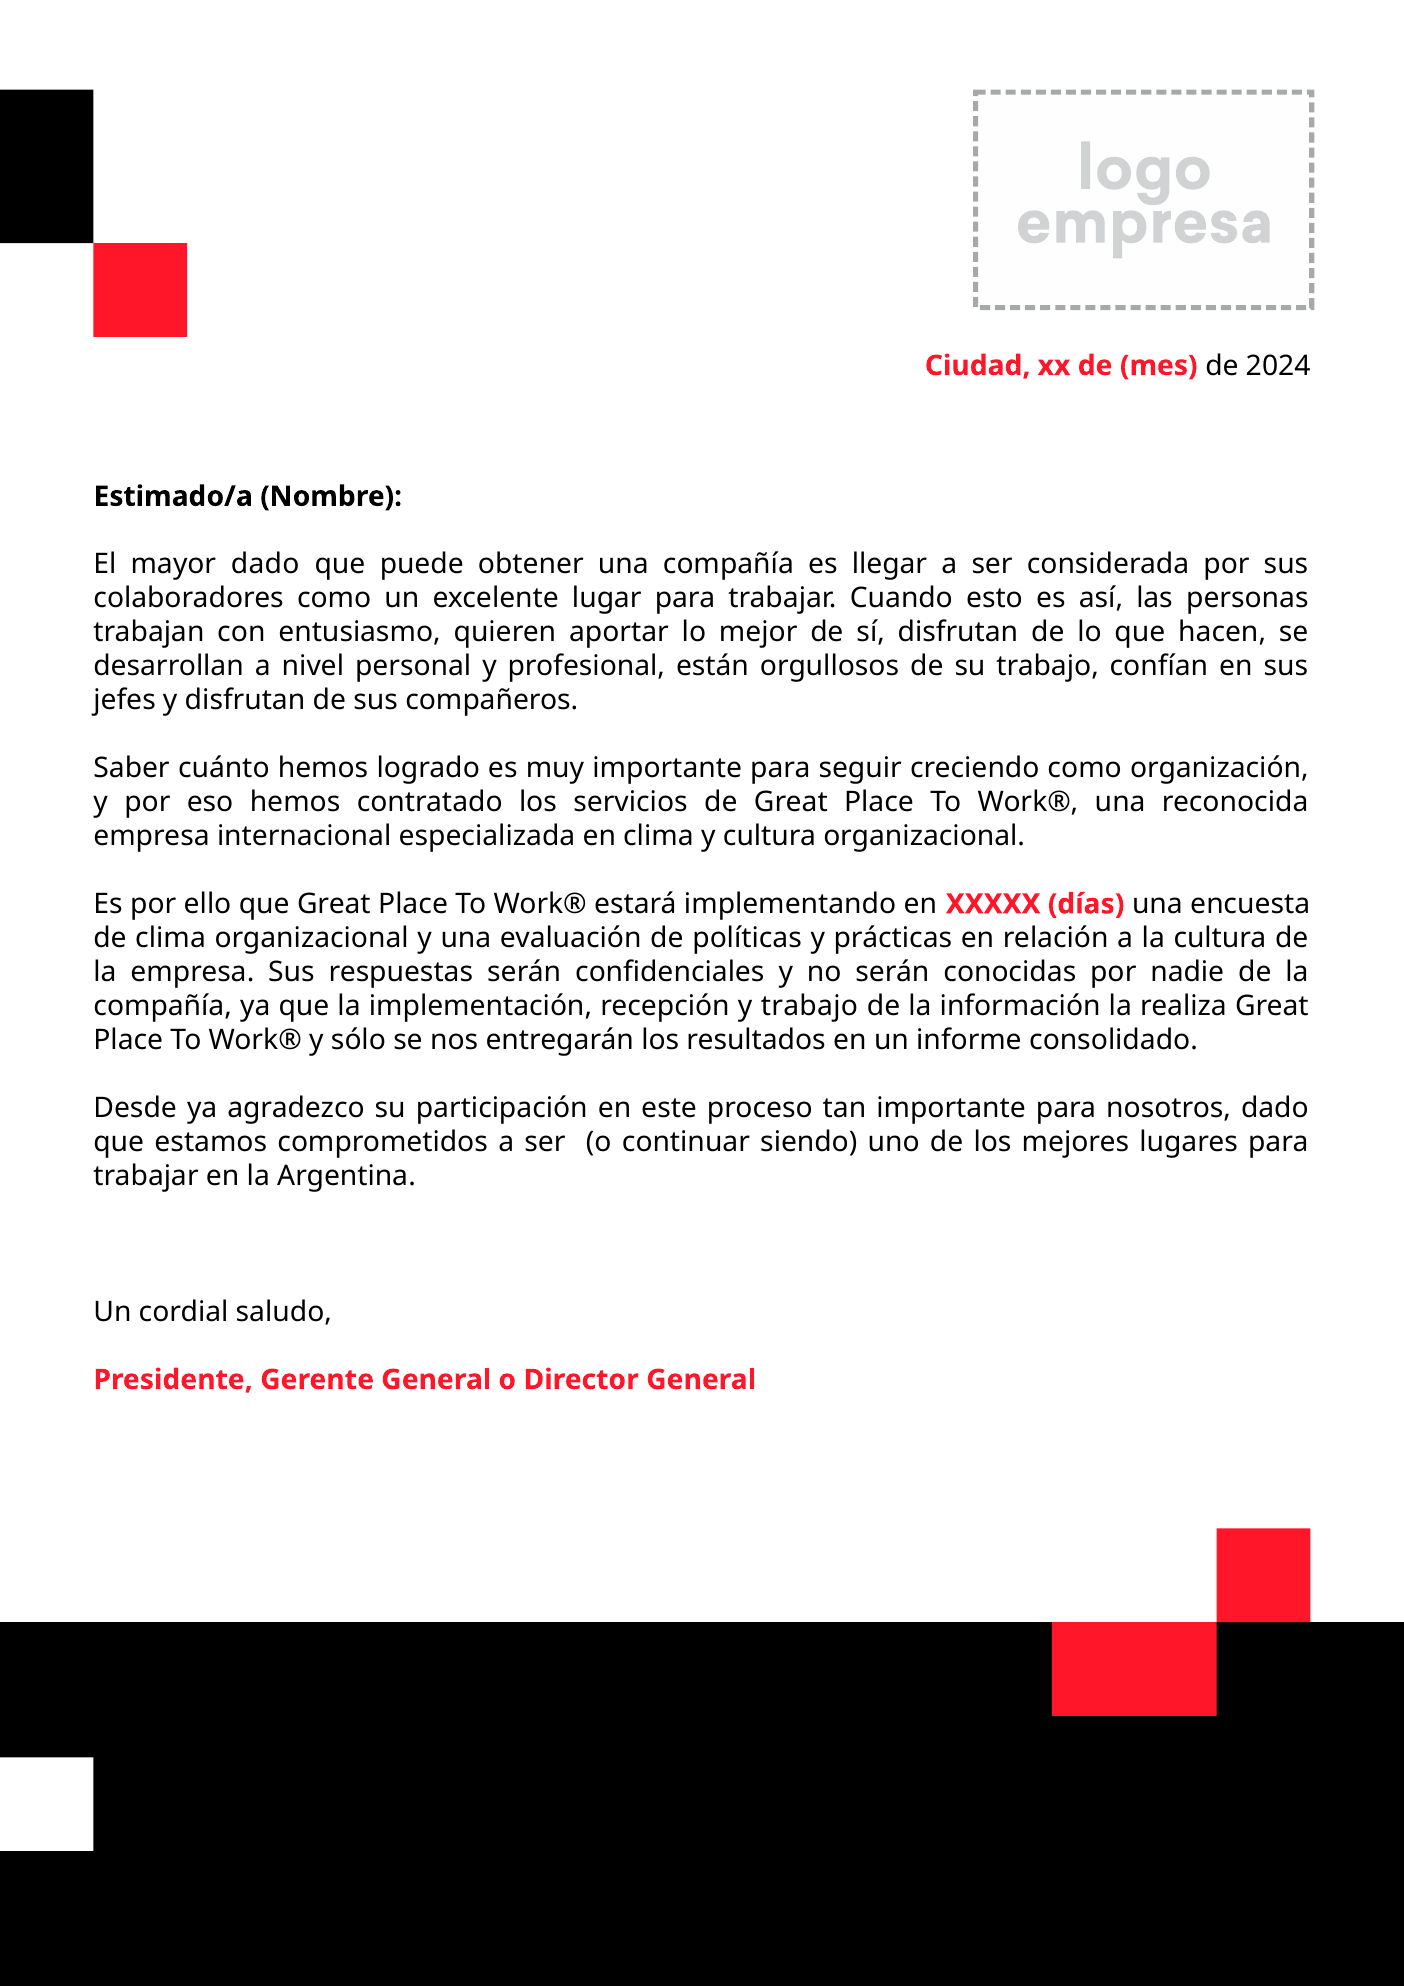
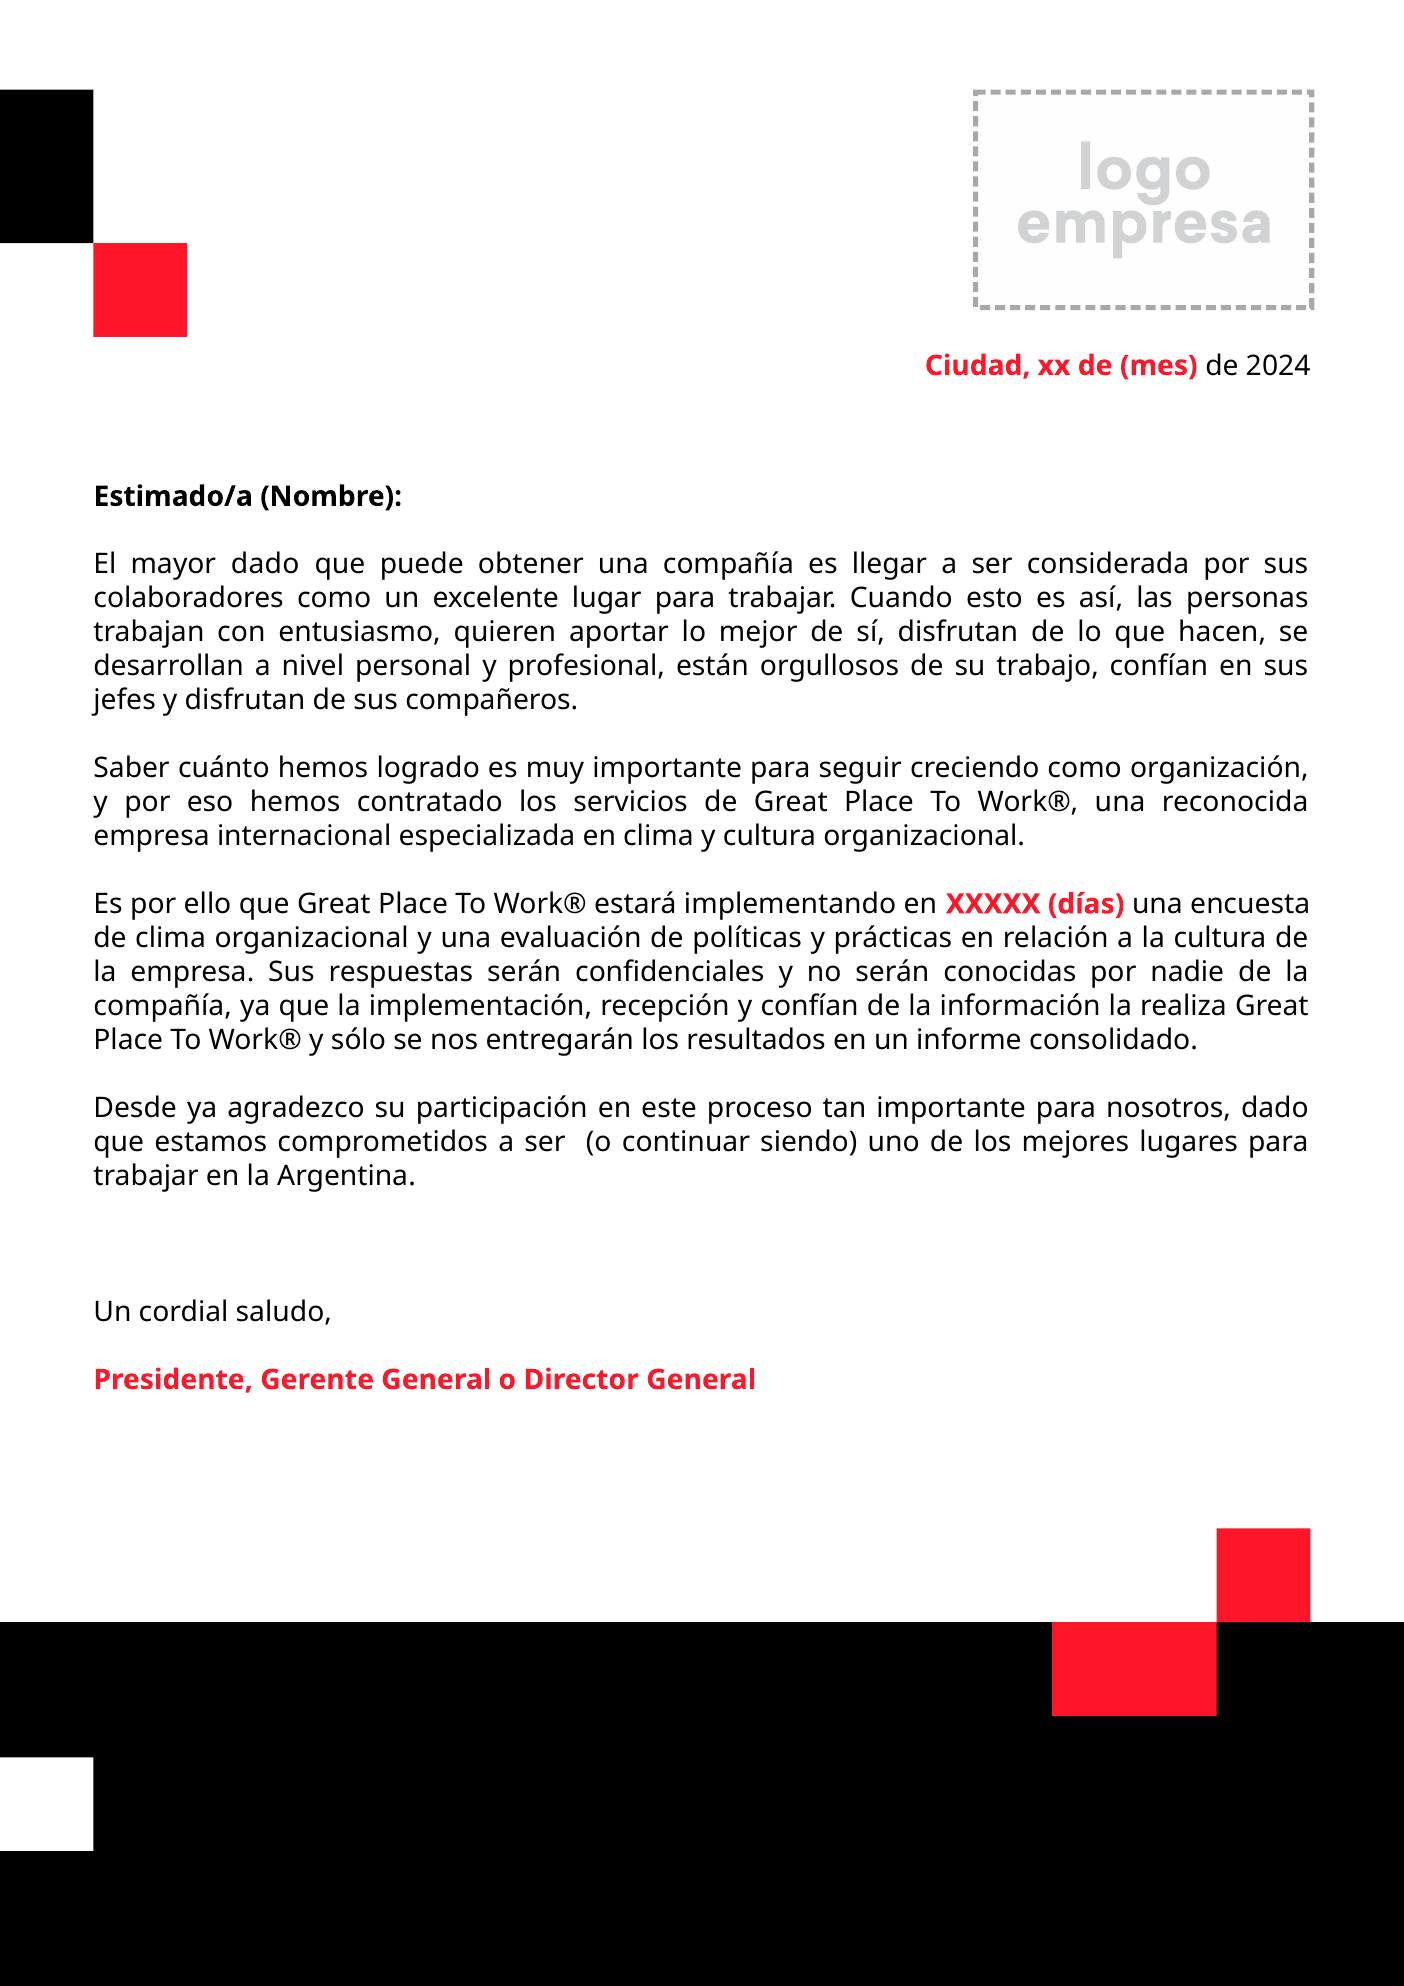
y trabajo: trabajo -> confían (810, 1006)
